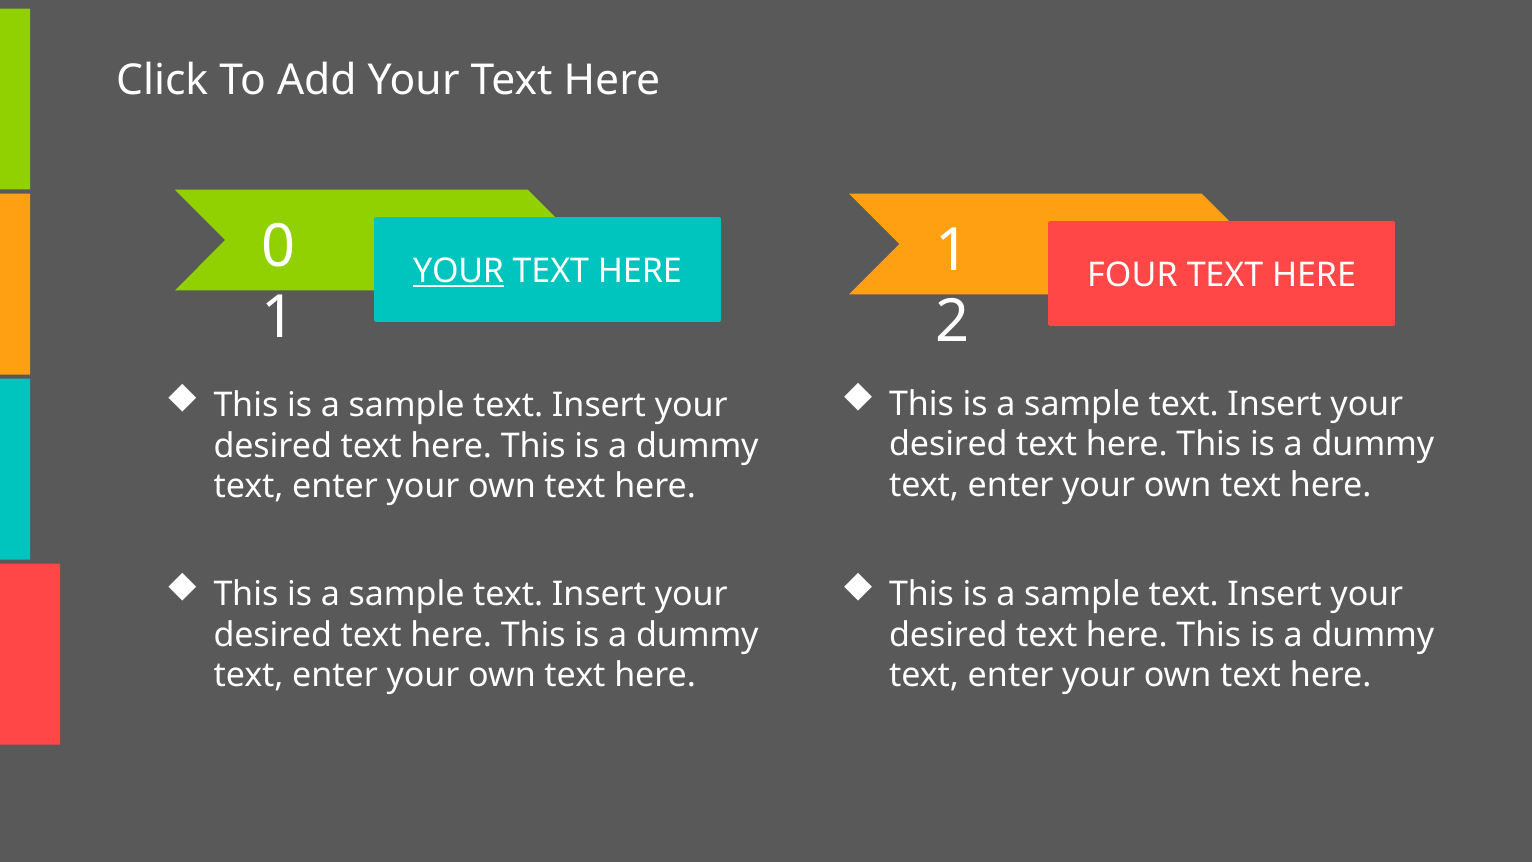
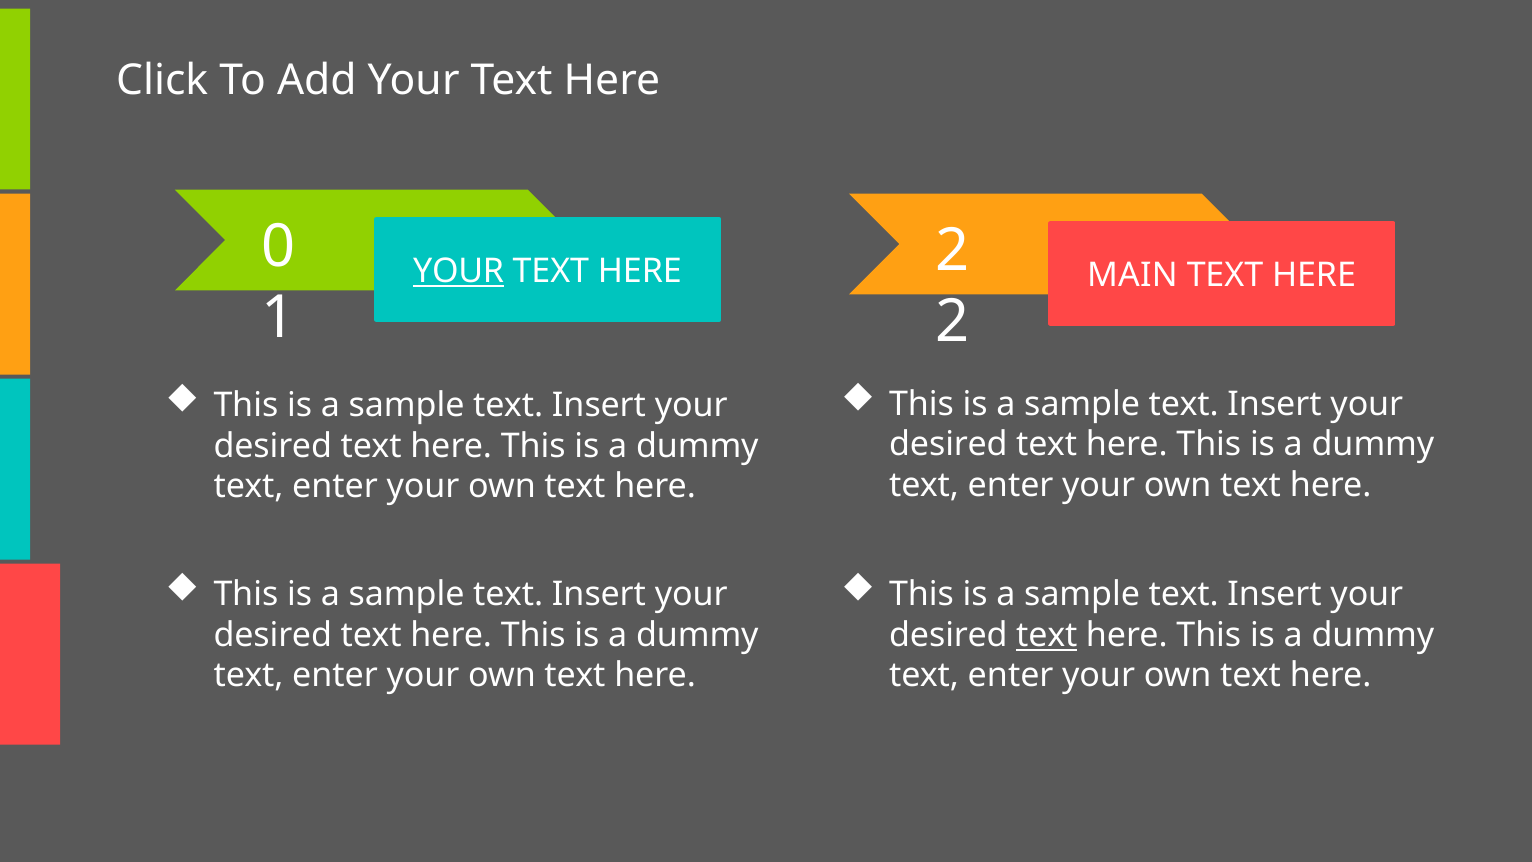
HERE 1: 1 -> 2 (953, 250)
FOUR: FOUR -> MAIN (1132, 275)
text underline: none -> present (1047, 635)
